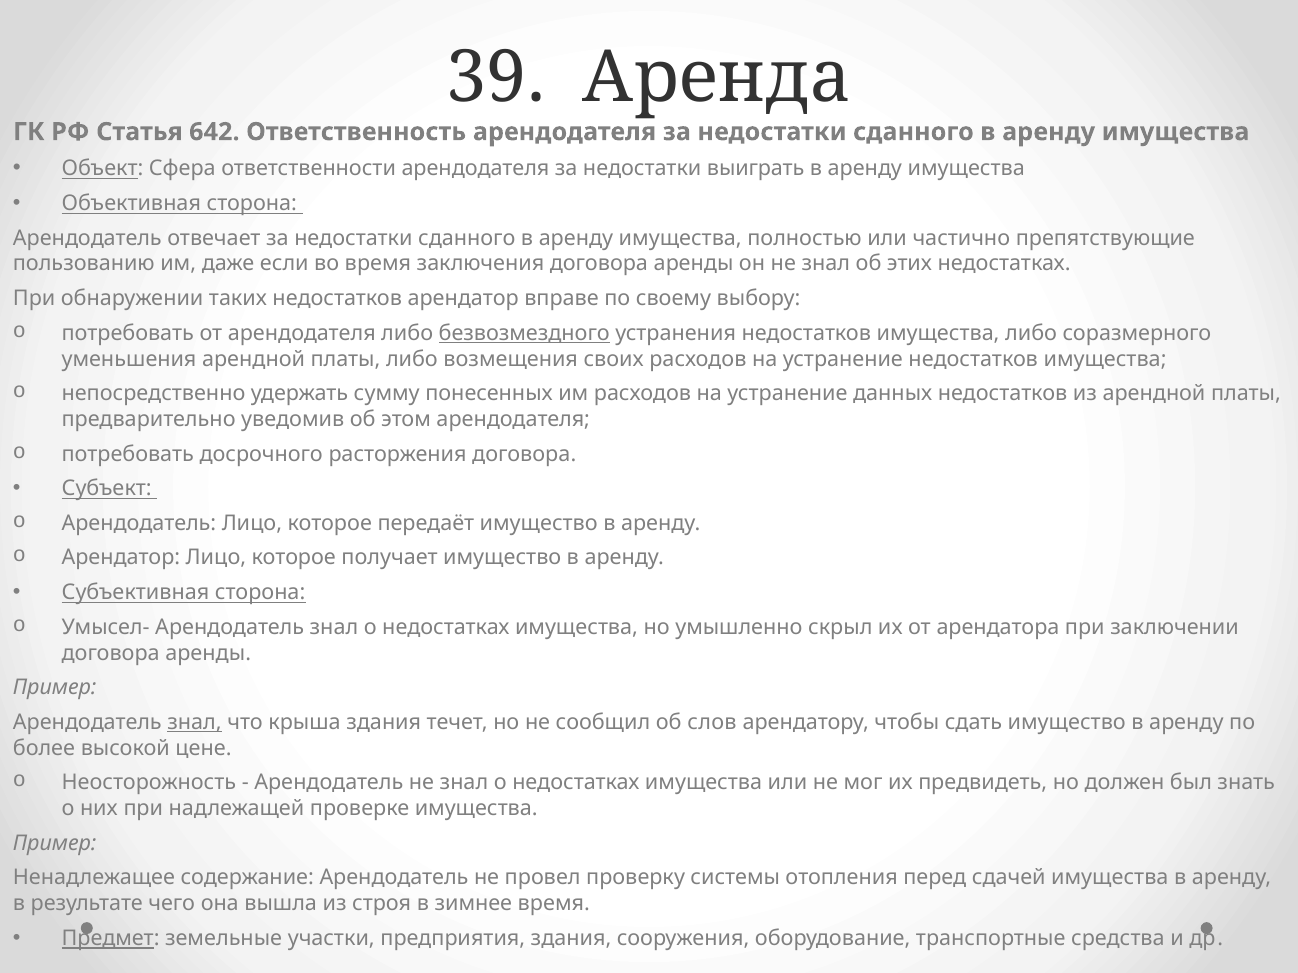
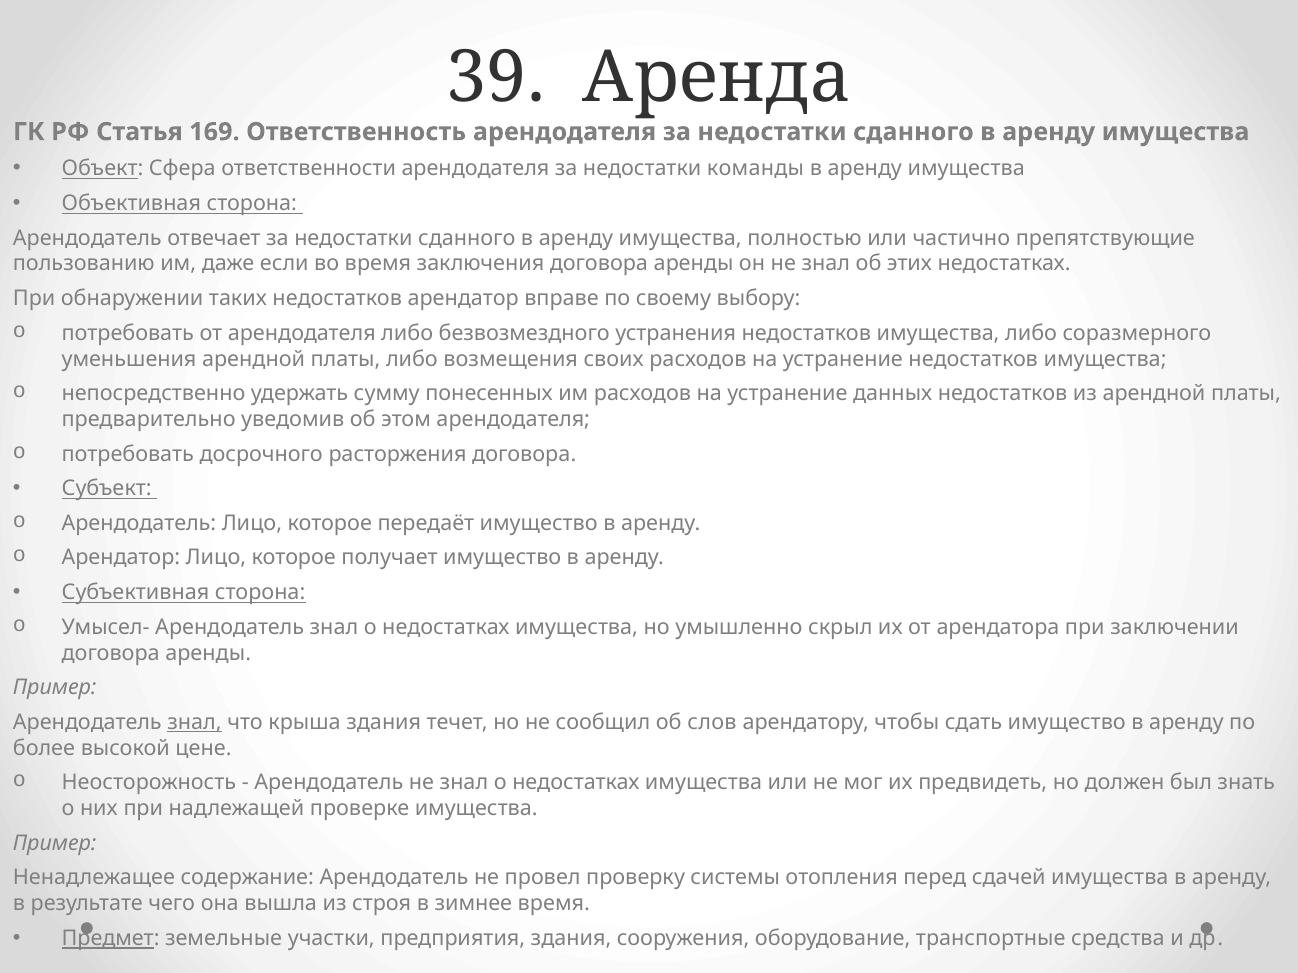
642: 642 -> 169 (214, 132)
выиграть: выиграть -> команды (756, 169)
безвозмездного underline: present -> none (524, 333)
